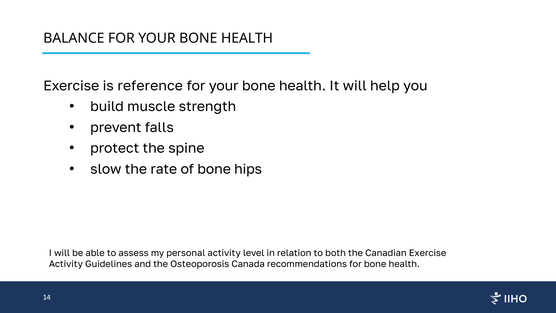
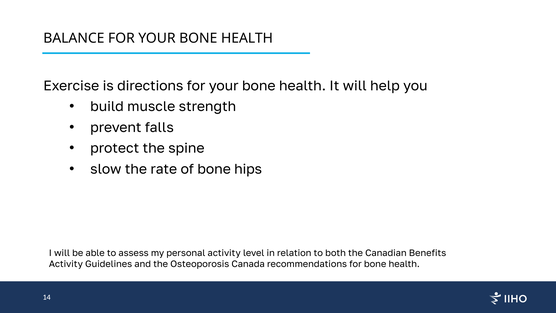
reference: reference -> directions (150, 86)
Canadian Exercise: Exercise -> Benefits (428, 253)
